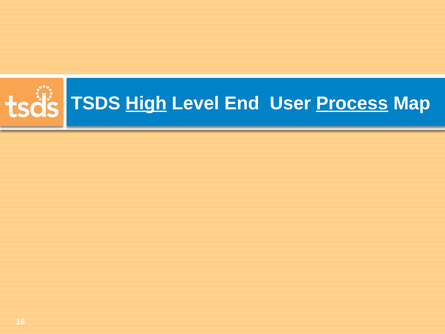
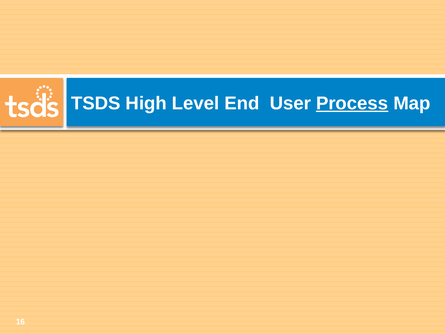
High underline: present -> none (146, 103)
